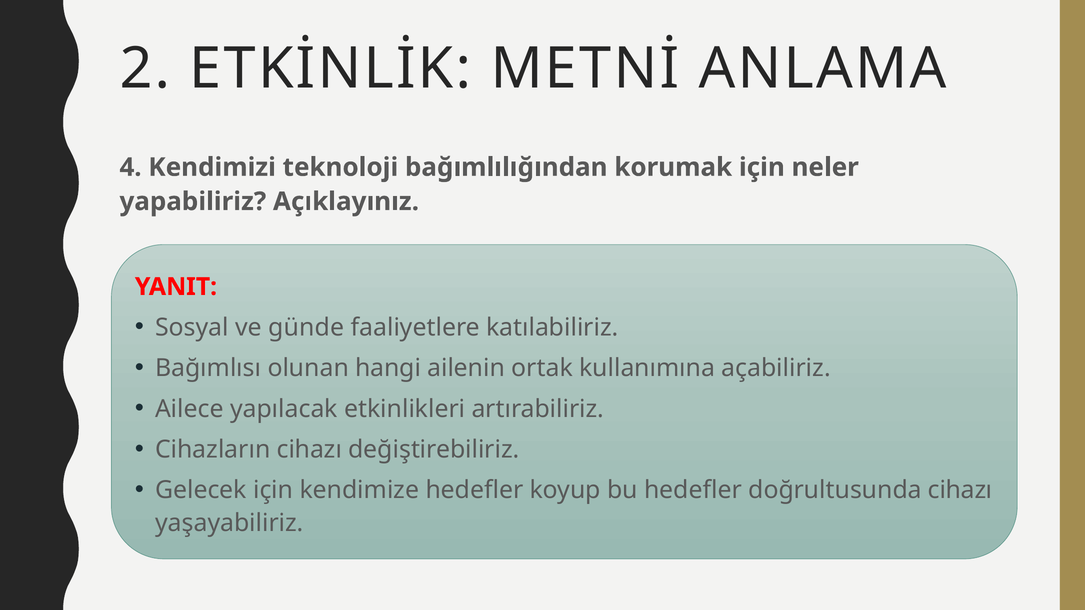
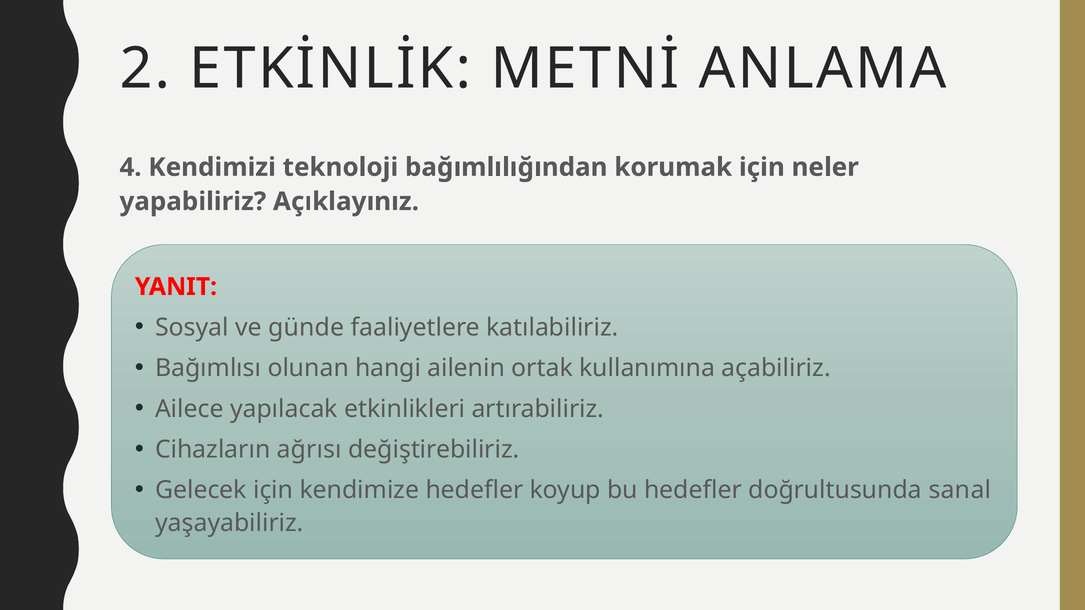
Cihazların cihazı: cihazı -> ağrısı (309, 450)
doğrultusunda cihazı: cihazı -> sanal (960, 491)
